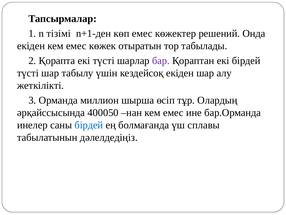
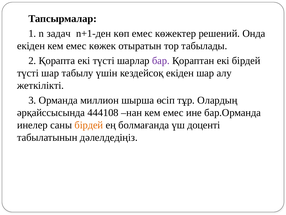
тізімі: тізімі -> задач (59, 33)
400050: 400050 -> 444108 (103, 112)
бірдей colour: blue -> orange (89, 125)
сплавы: сплавы -> доценті (204, 125)
